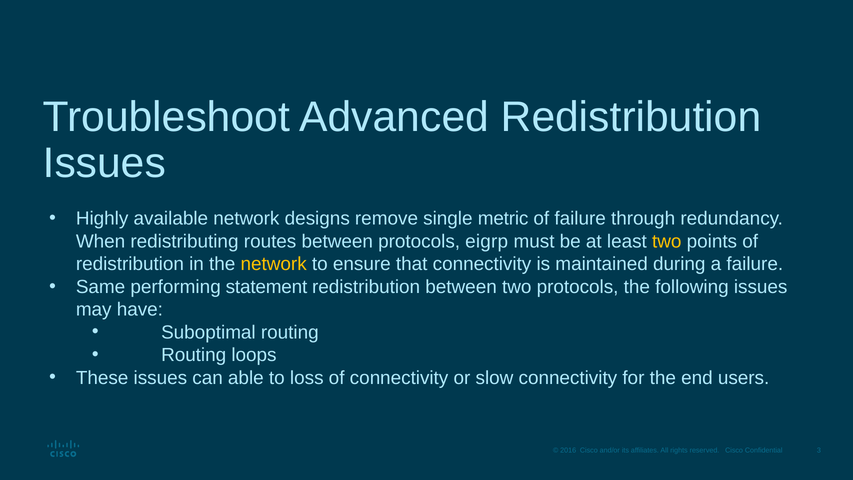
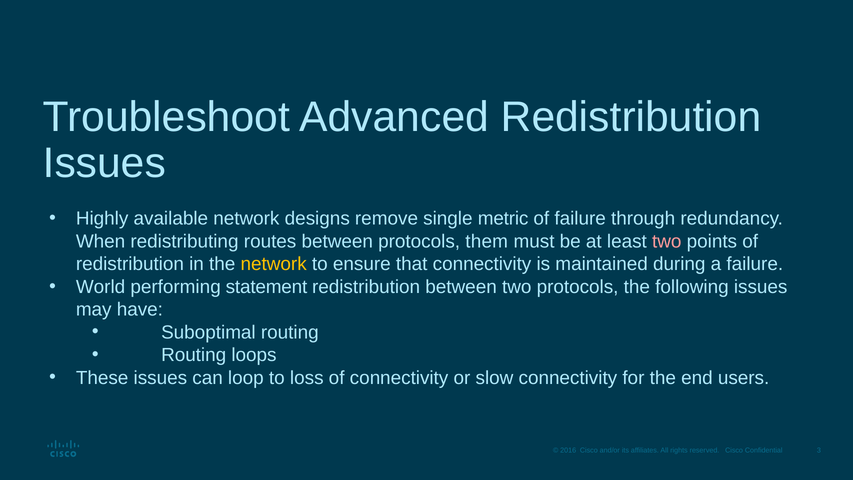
eigrp: eigrp -> them (487, 241)
two colour: yellow -> pink (667, 241)
Same: Same -> World (101, 287)
able: able -> loop (246, 378)
